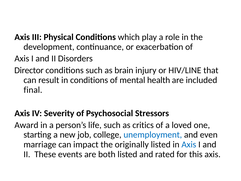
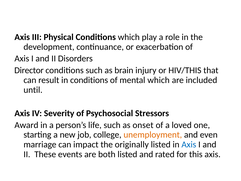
HIV/LINE: HIV/LINE -> HIV/THIS (185, 70)
mental health: health -> which (159, 80)
final: final -> until (33, 90)
critics: critics -> onset (143, 125)
unemployment colour: blue -> orange (153, 135)
